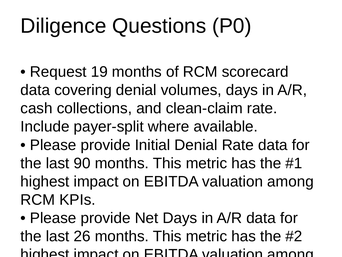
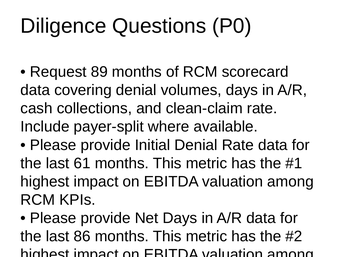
19: 19 -> 89 (99, 72)
90: 90 -> 61 (82, 163)
26: 26 -> 86 (82, 236)
